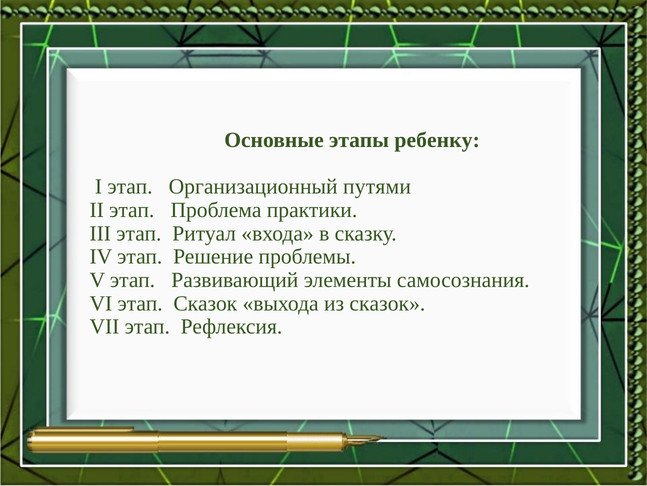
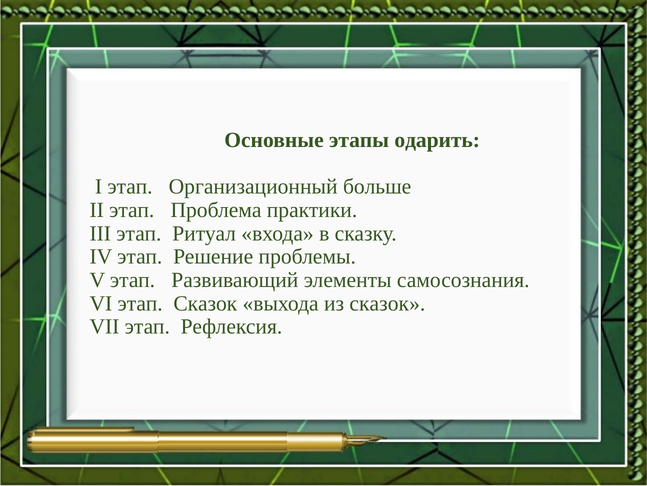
ребенку: ребенку -> одарить (437, 140)
путями: путями -> больше (377, 187)
